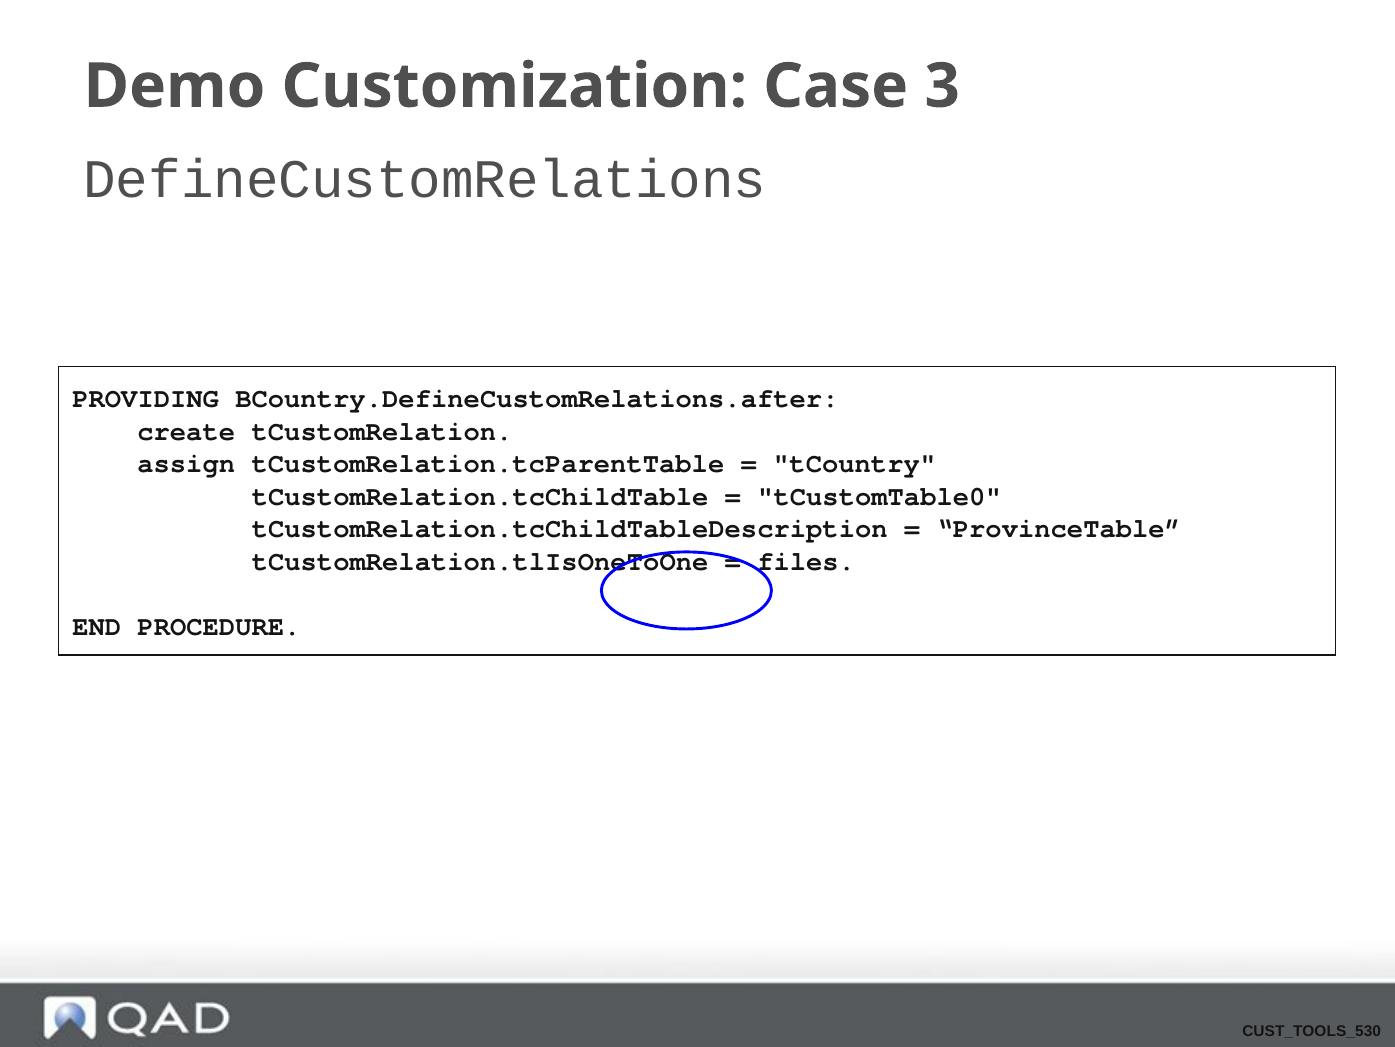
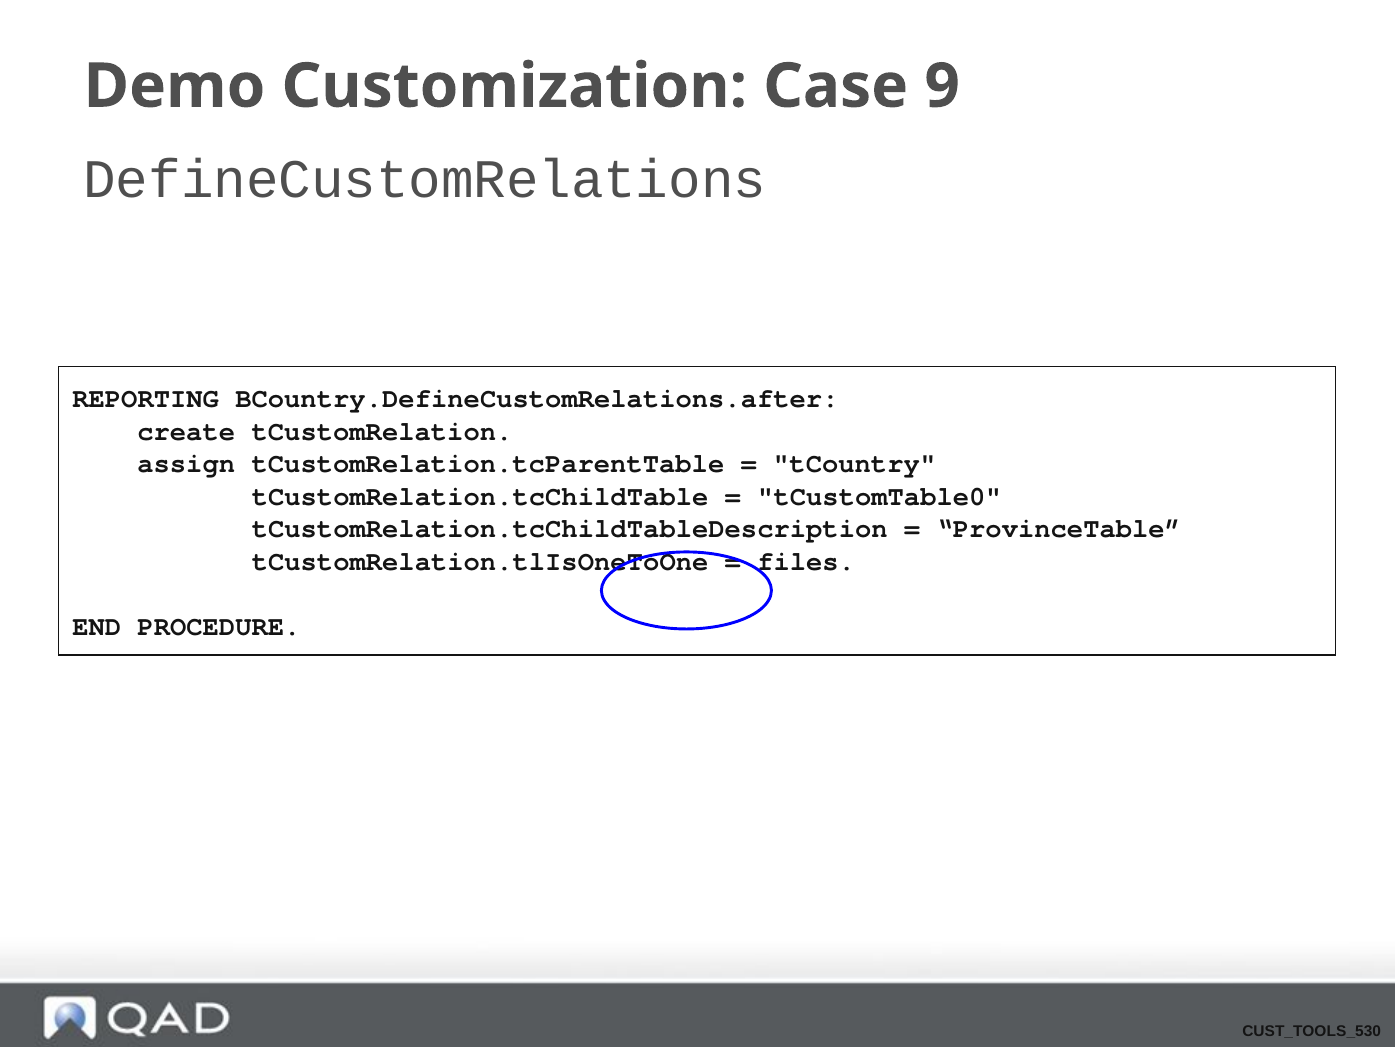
3: 3 -> 9 (942, 86)
PROVIDING: PROVIDING -> REPORTING (146, 398)
